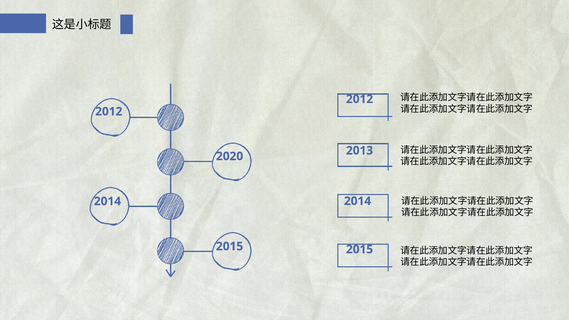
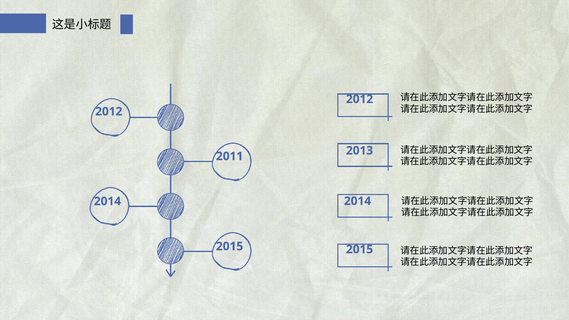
2020: 2020 -> 2011 (230, 156)
